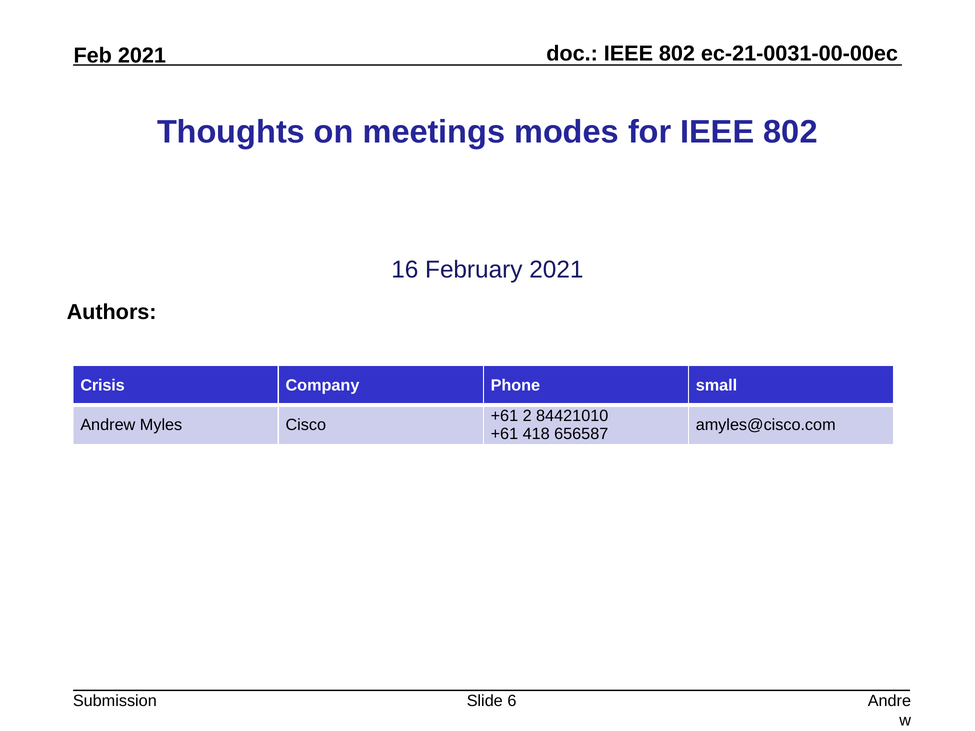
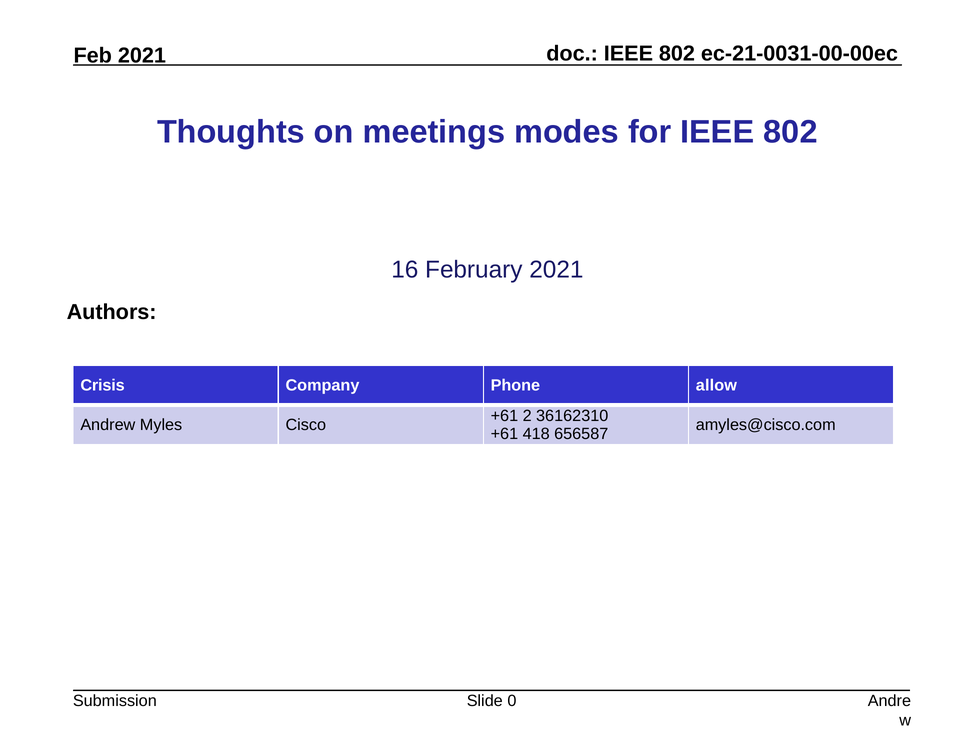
small: small -> allow (716, 386)
84421010: 84421010 -> 36162310 (572, 416)
6: 6 -> 0 (512, 701)
